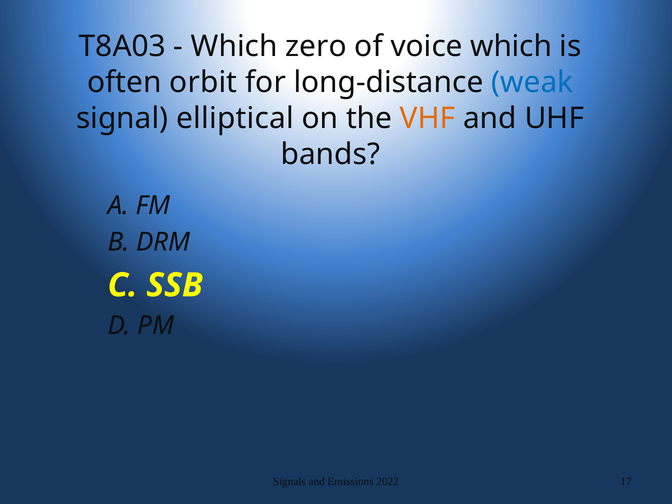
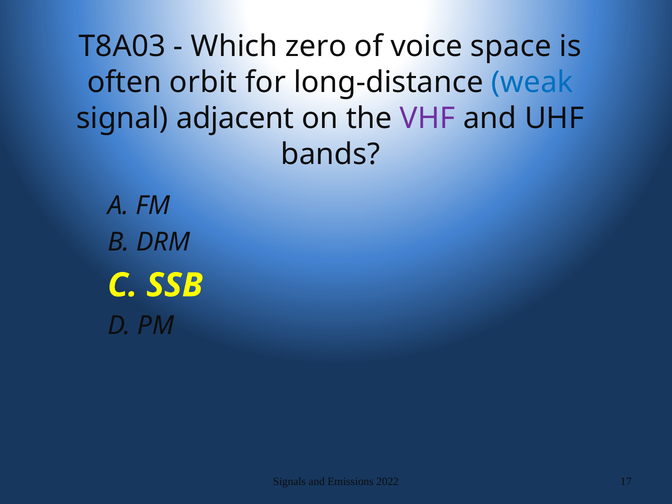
voice which: which -> space (511, 47)
elliptical: elliptical -> adjacent (235, 118)
VHF colour: orange -> purple (428, 118)
